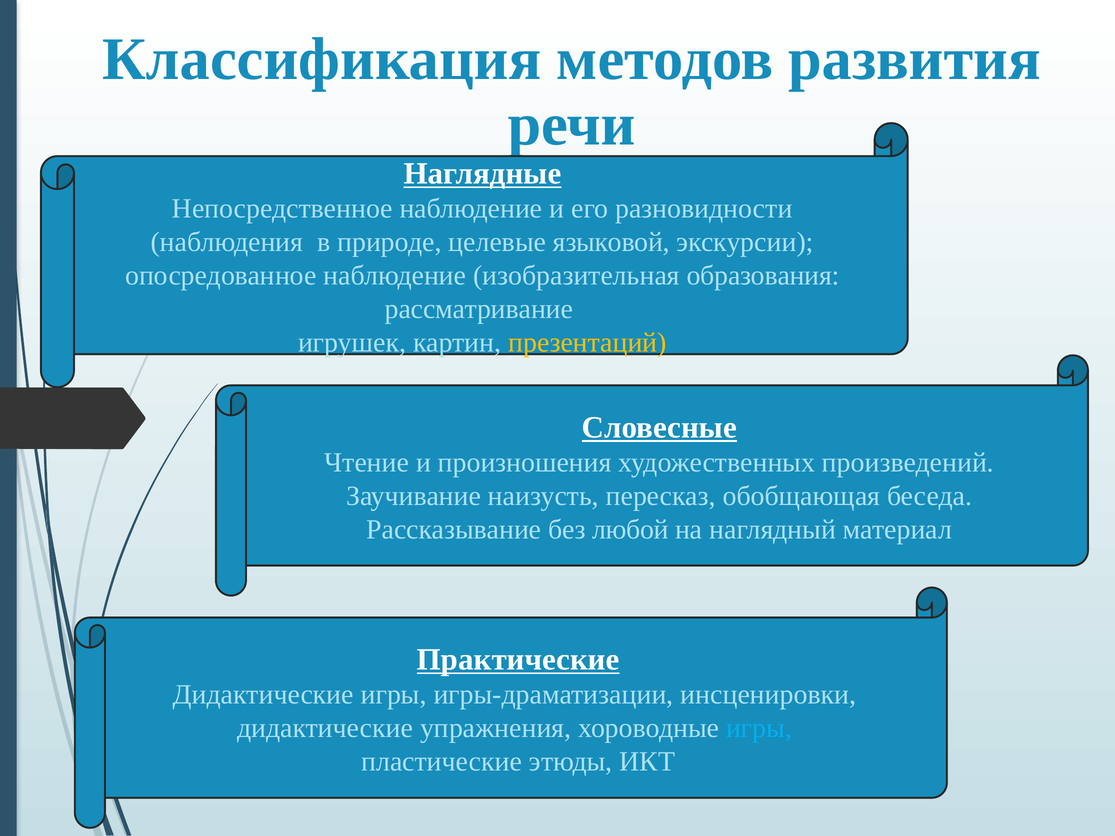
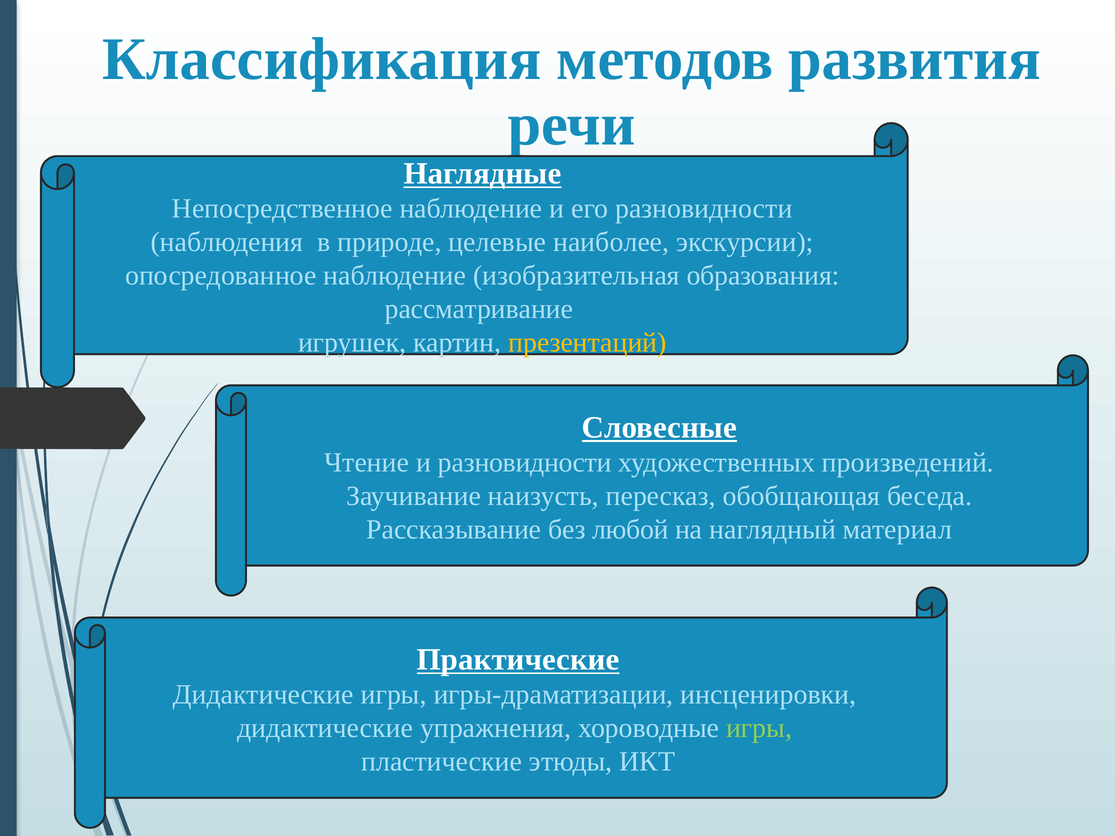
языковой: языковой -> наиболее (611, 242)
и произношения: произношения -> разновидности (525, 463)
игры colour: light blue -> light green (759, 728)
